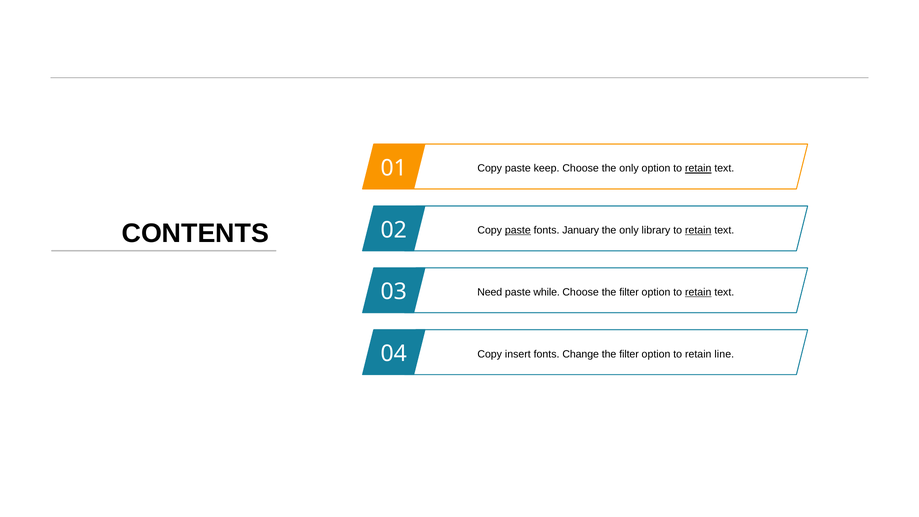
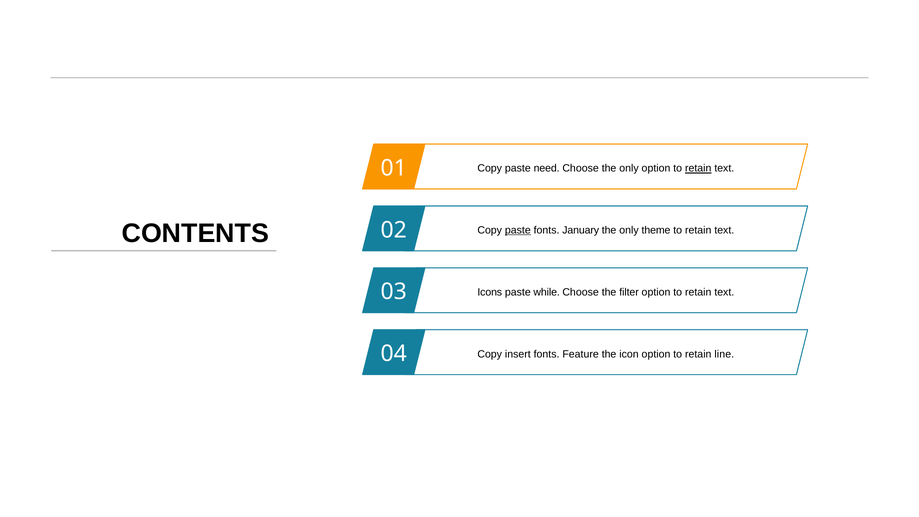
keep: keep -> need (547, 168)
library: library -> theme (656, 230)
retain underline: present -> none (698, 230)
Need: Need -> Icons (490, 292)
retain underline: present -> none (698, 292)
Change: Change -> Feature (581, 354)
filter: filter -> icon (629, 354)
